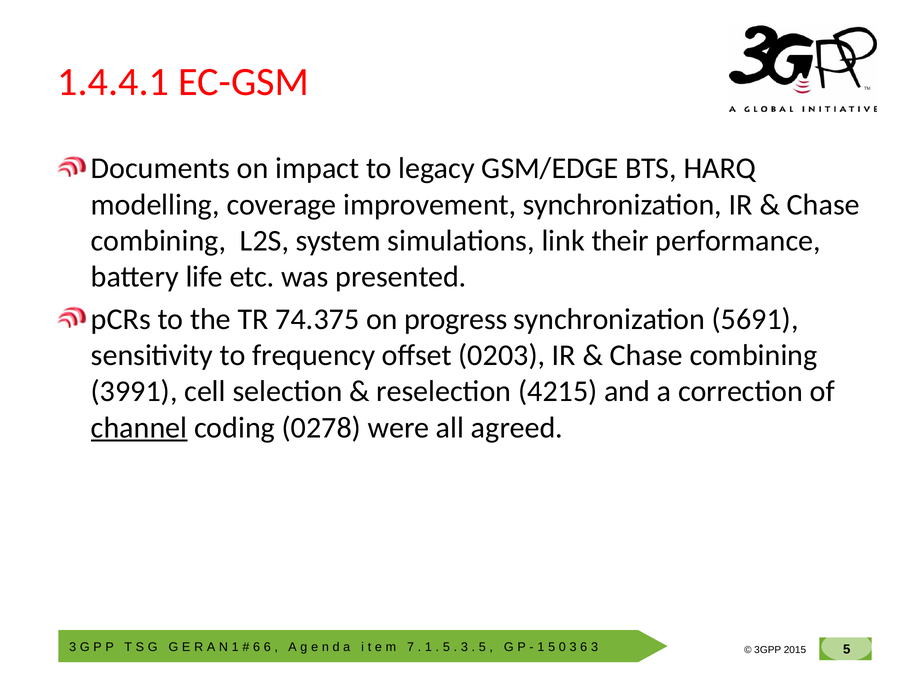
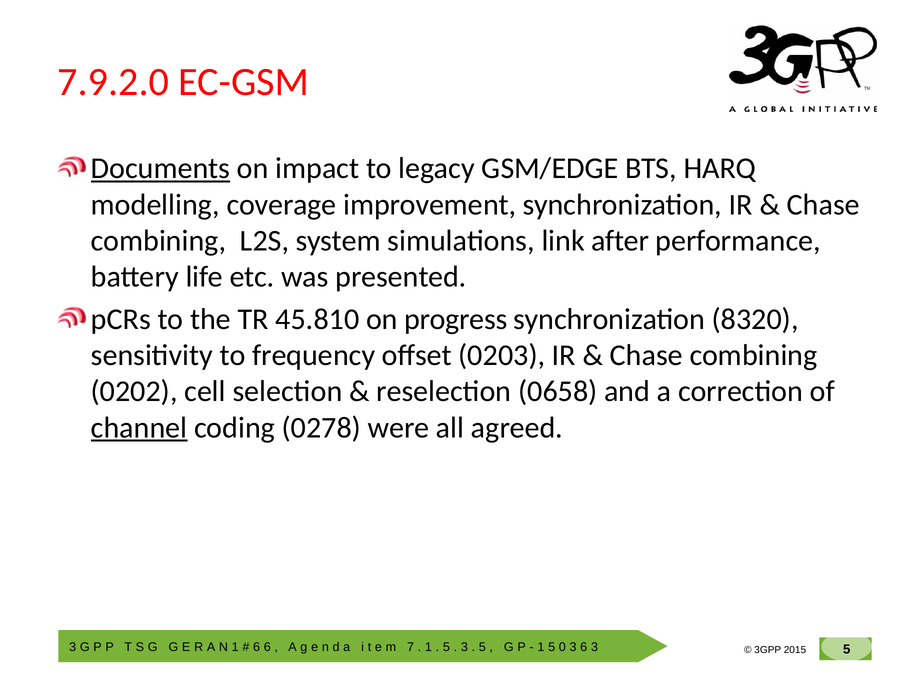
1.4.4.1: 1.4.4.1 -> 7.9.2.0 (113, 82)
Documents underline: none -> present (160, 168)
their: their -> after (620, 241)
74.375: 74.375 -> 45.810 (317, 319)
5691: 5691 -> 8320 (755, 319)
3991: 3991 -> 0202 (134, 391)
4215: 4215 -> 0658 (558, 391)
